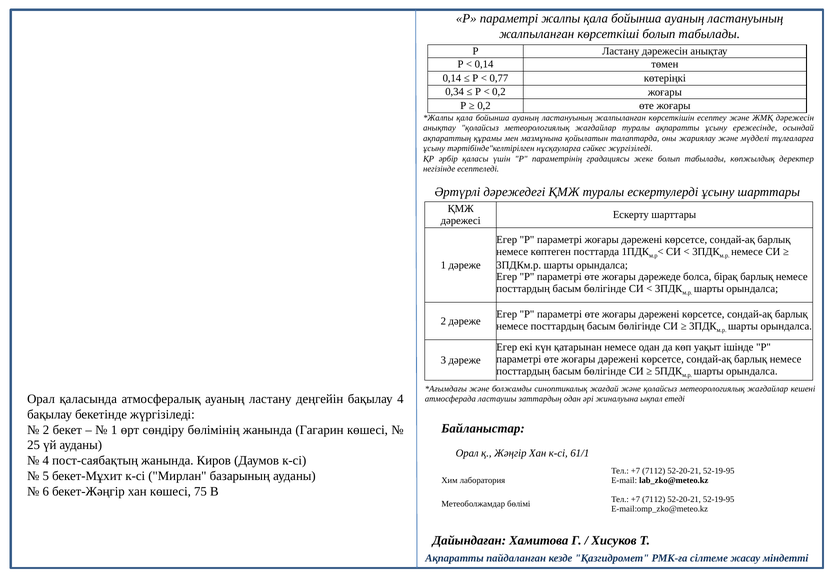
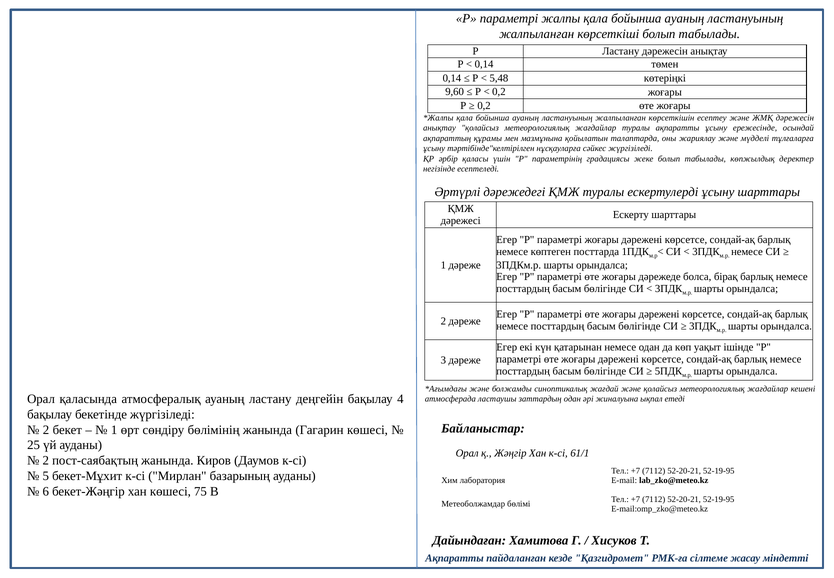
0,77: 0,77 -> 5,48 (499, 78)
0,34: 0,34 -> 9,60 (455, 92)
4: 4 -> 2 (46, 460)
